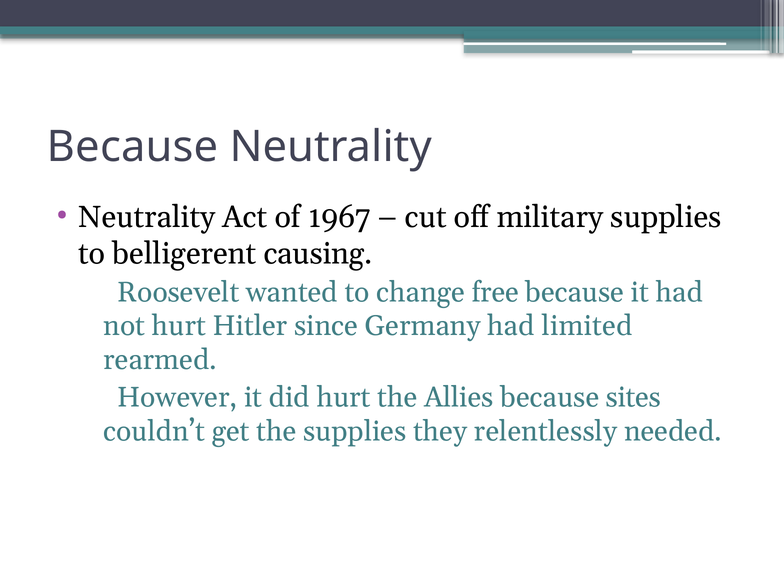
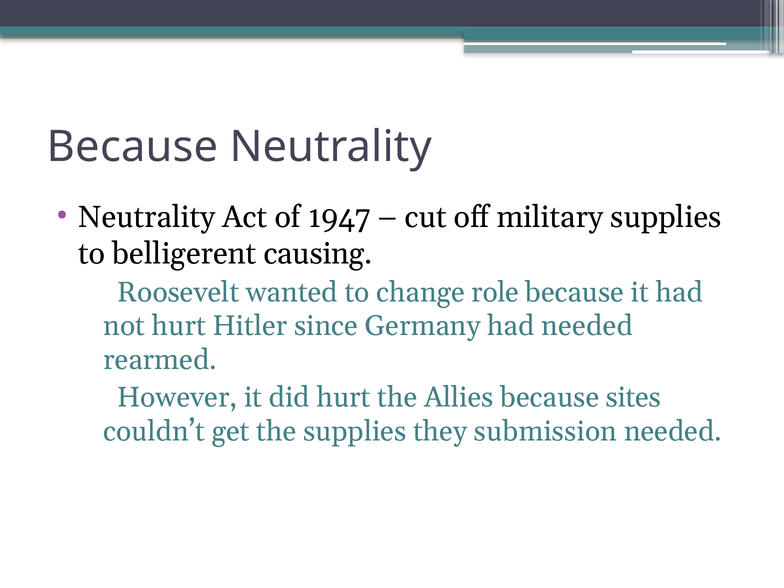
1967: 1967 -> 1947 (339, 217)
free: free -> role (495, 292)
had limited: limited -> needed (587, 326)
relentlessly: relentlessly -> submission (546, 431)
